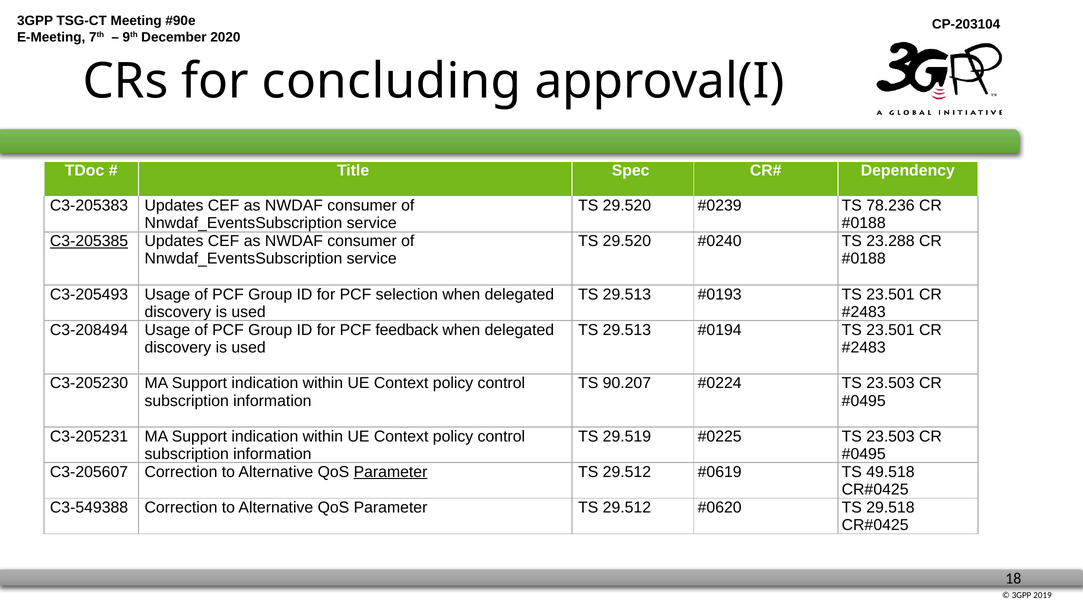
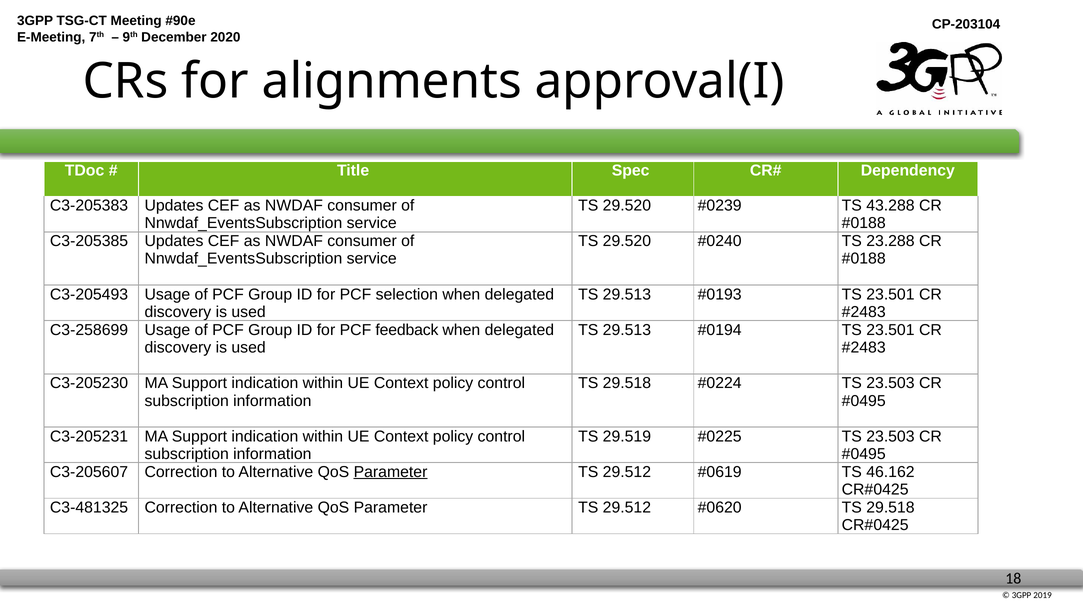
concluding: concluding -> alignments (392, 82)
78.236: 78.236 -> 43.288 (890, 206)
C3-205385 underline: present -> none (89, 241)
C3-208494: C3-208494 -> C3-258699 (89, 330)
90.207: 90.207 -> 29.518 (627, 383)
49.518: 49.518 -> 46.162 (890, 472)
C3-549388: C3-549388 -> C3-481325 (89, 508)
